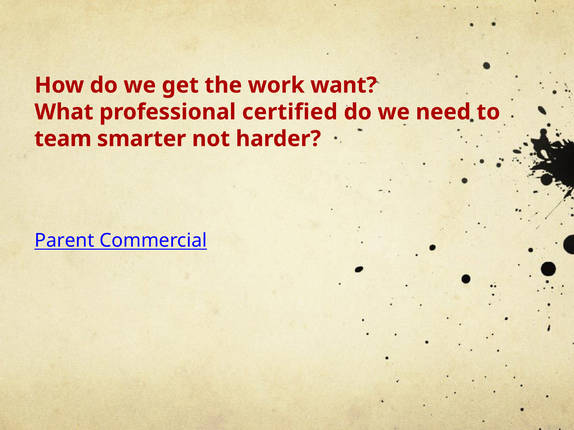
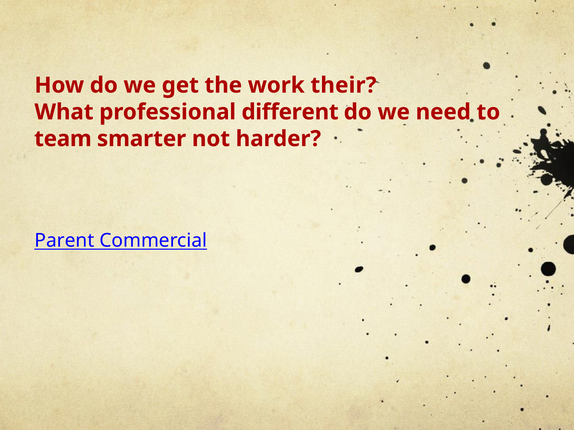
want: want -> their (343, 85)
certified: certified -> different (290, 112)
